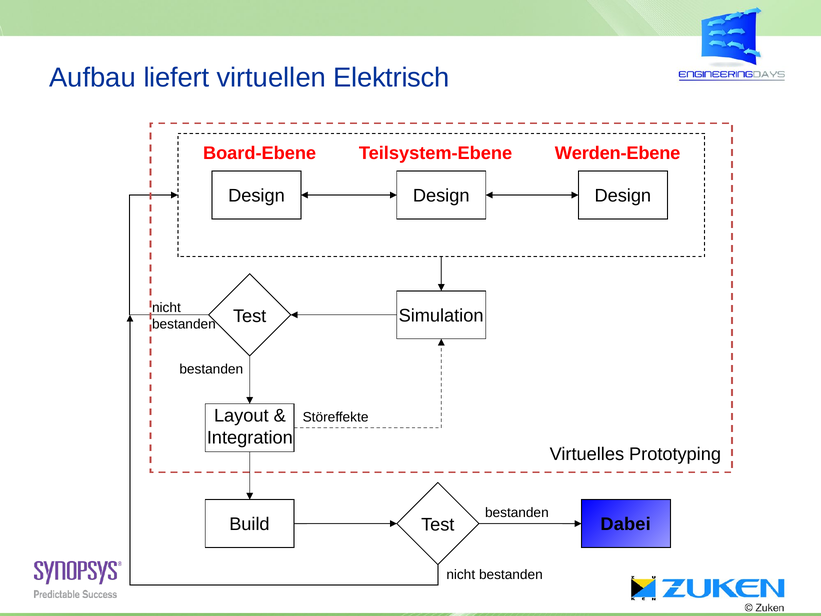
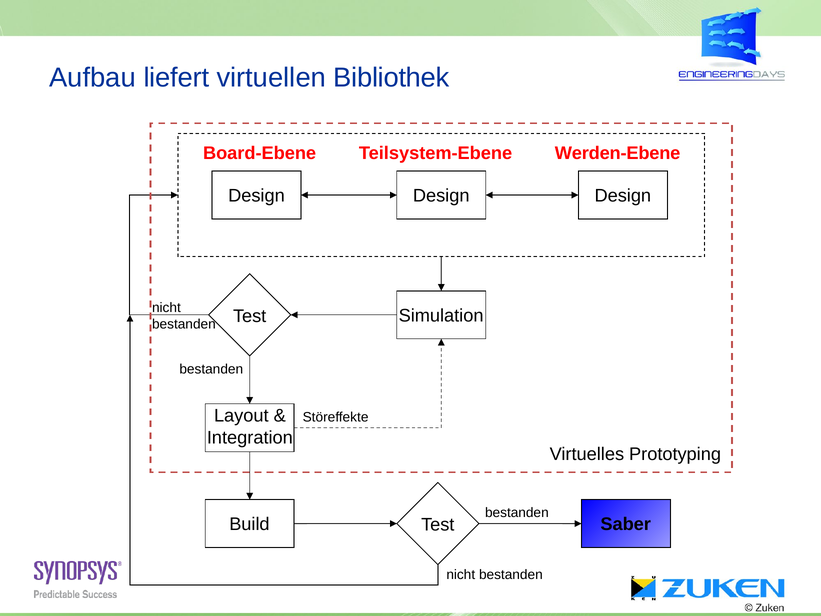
Elektrisch: Elektrisch -> Bibliothek (391, 78)
Dabei: Dabei -> Saber (626, 524)
